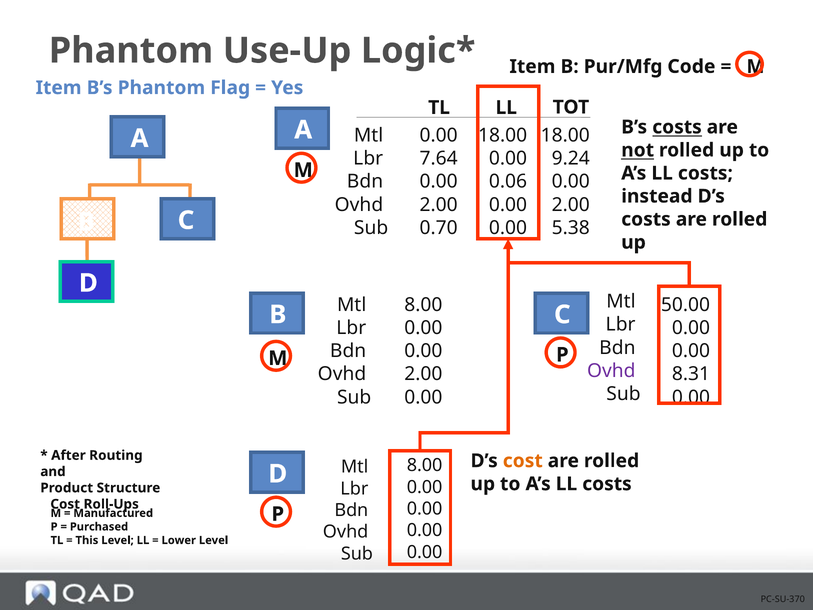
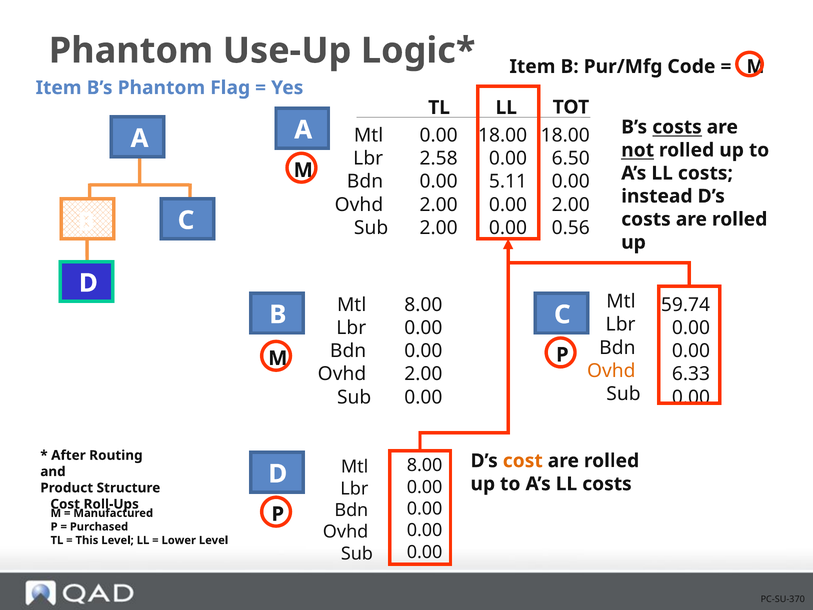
7.64: 7.64 -> 2.58 (439, 159)
9.24: 9.24 -> 6.50 (571, 159)
0.06: 0.06 -> 5.11 (508, 182)
0.70: 0.70 -> 2.00 (439, 228)
5.38: 5.38 -> 0.56 (571, 228)
50.00: 50.00 -> 59.74 (686, 305)
Ovhd colour: purple -> orange (611, 371)
8.31: 8.31 -> 6.33 (691, 374)
